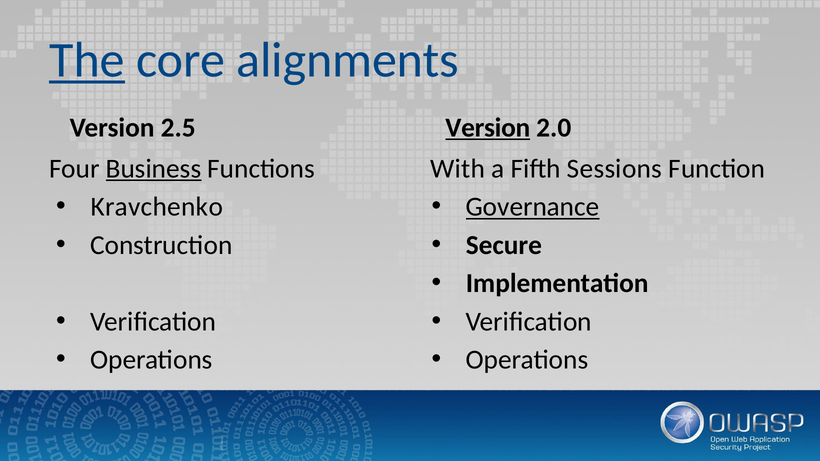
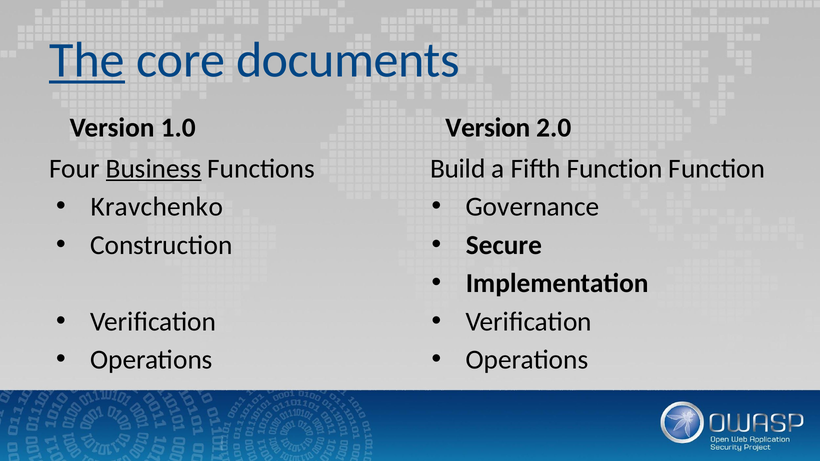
alignments: alignments -> documents (348, 60)
2.5: 2.5 -> 1.0 (178, 128)
Version underline: present -> none (488, 128)
With: With -> Build (458, 169)
Fifth Sessions: Sessions -> Function (615, 169)
Governance underline: present -> none (533, 207)
